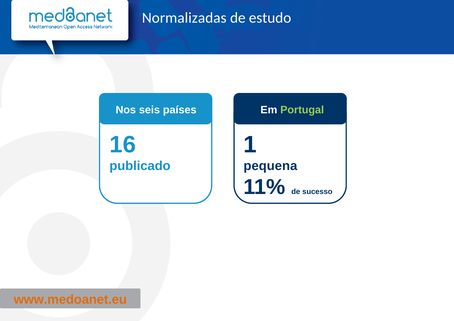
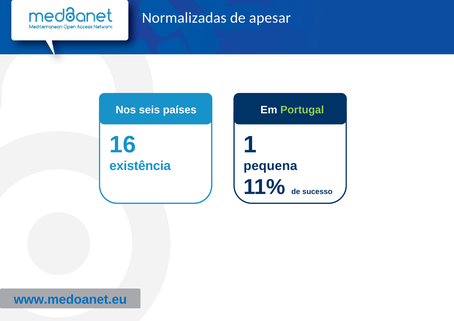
estudo: estudo -> apesar (270, 18)
publicado: publicado -> existência (140, 166)
www.medoanet.eu colour: orange -> blue (70, 299)
